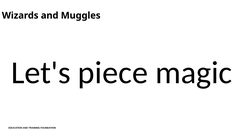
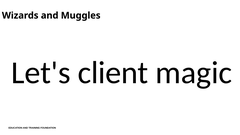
piece: piece -> client (113, 73)
